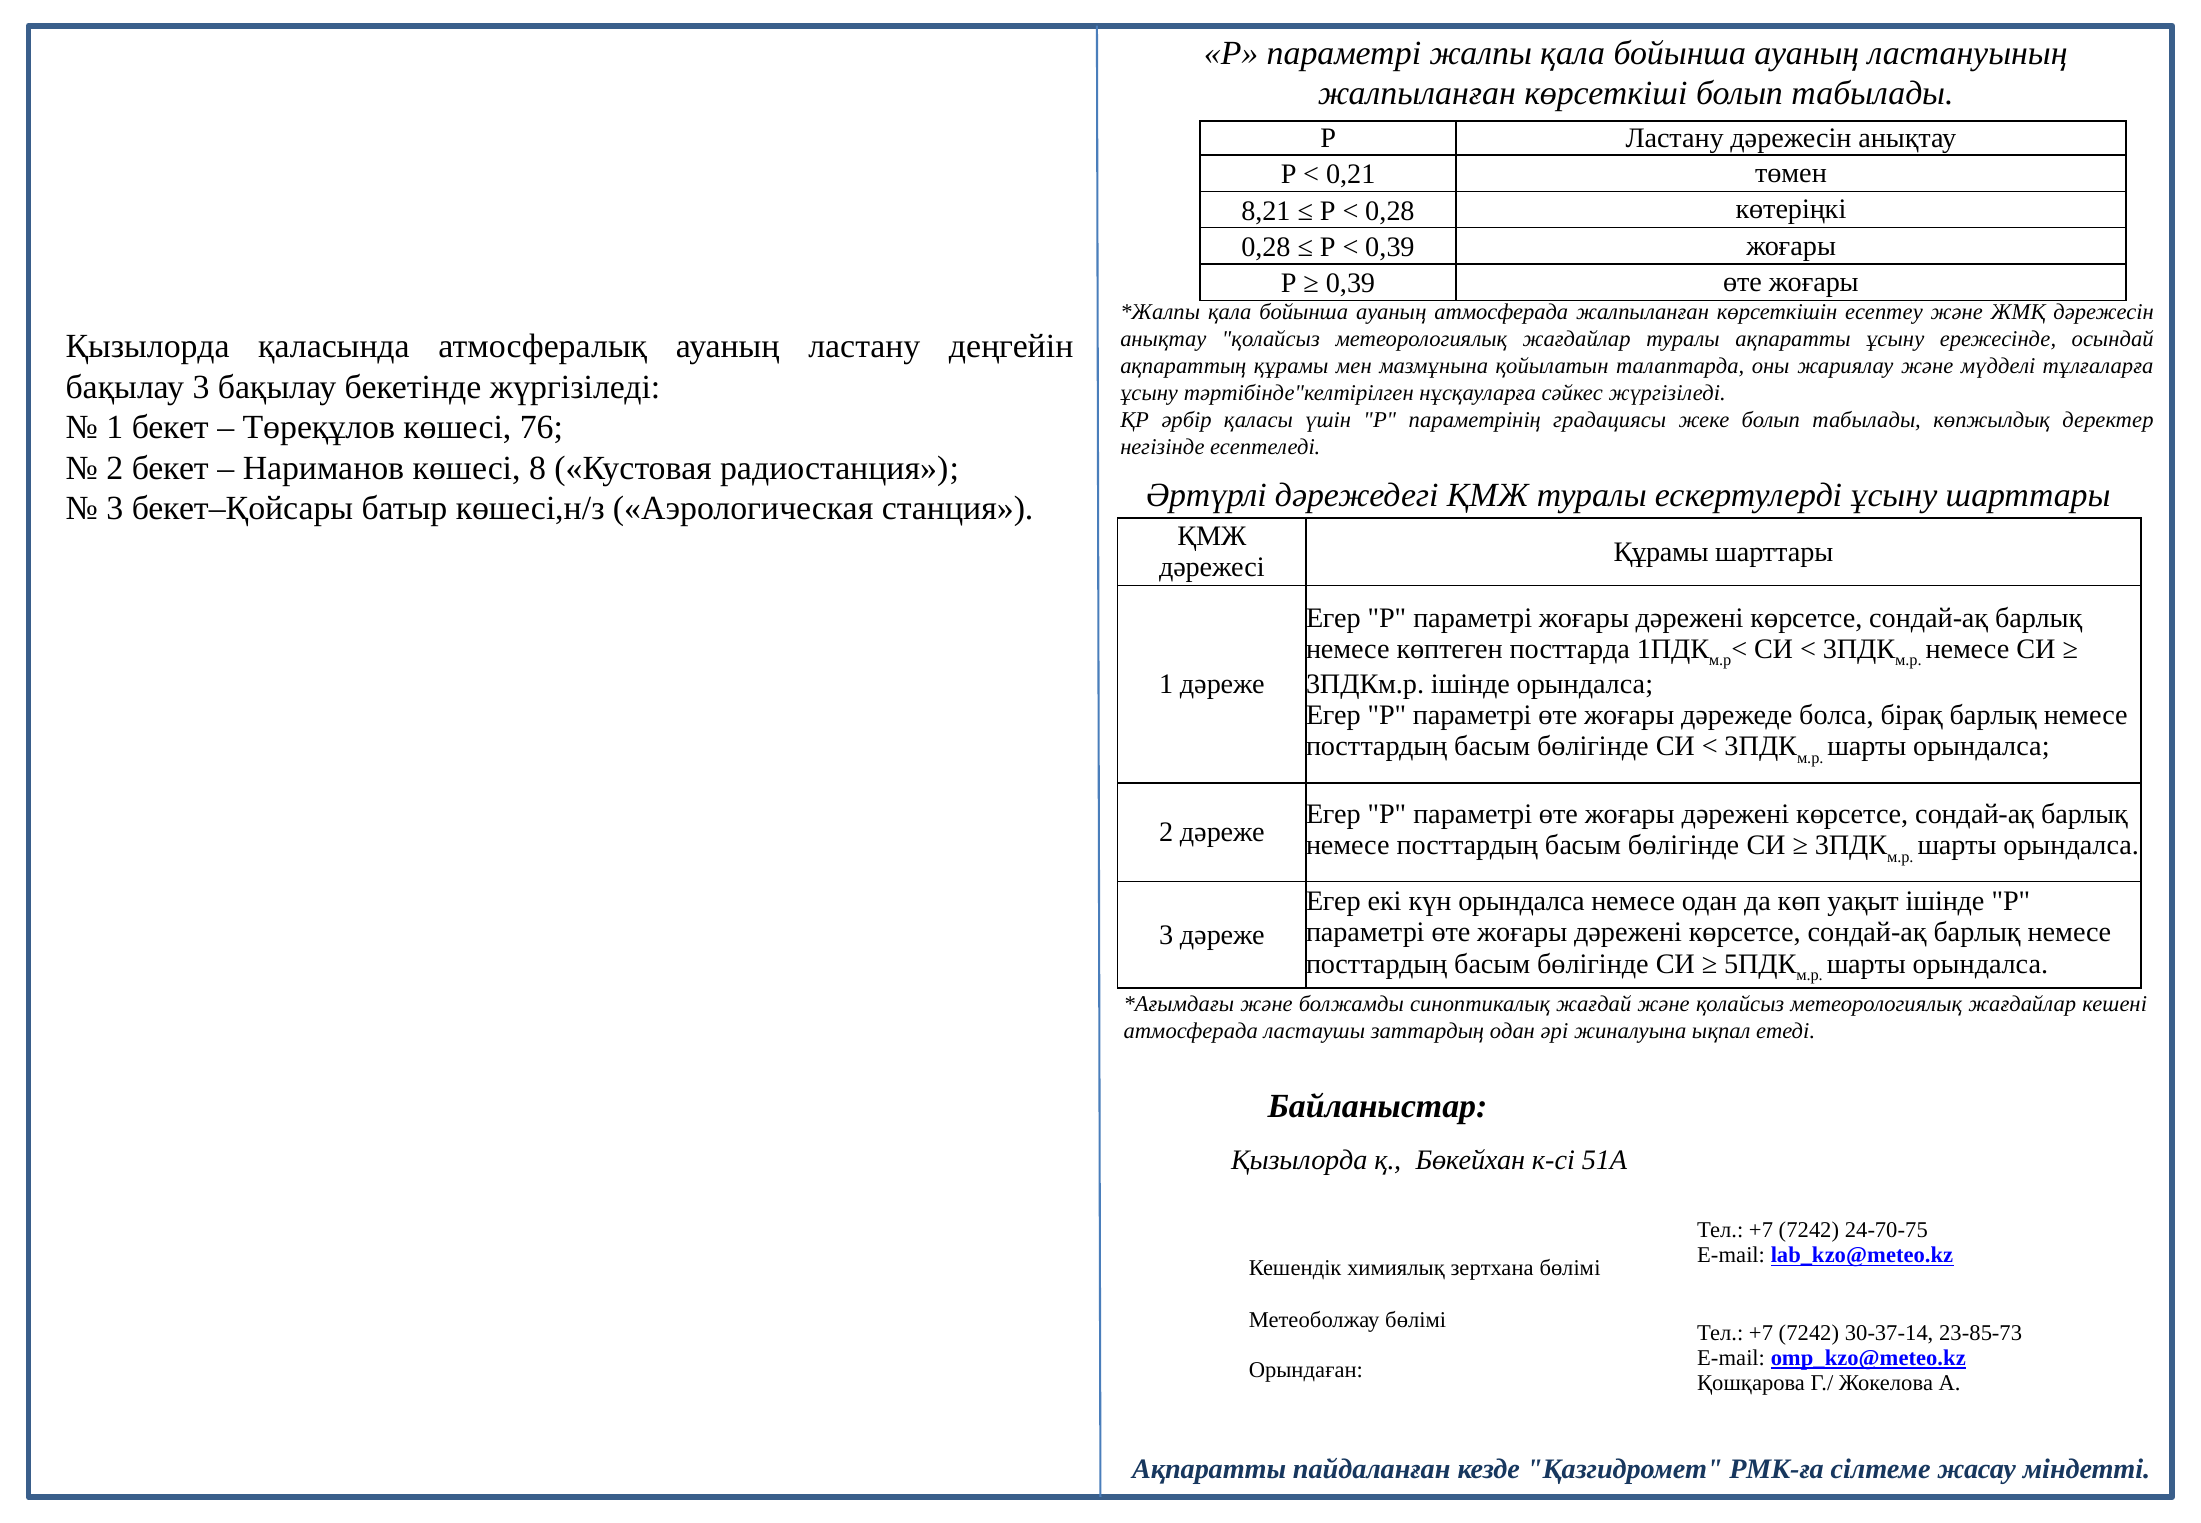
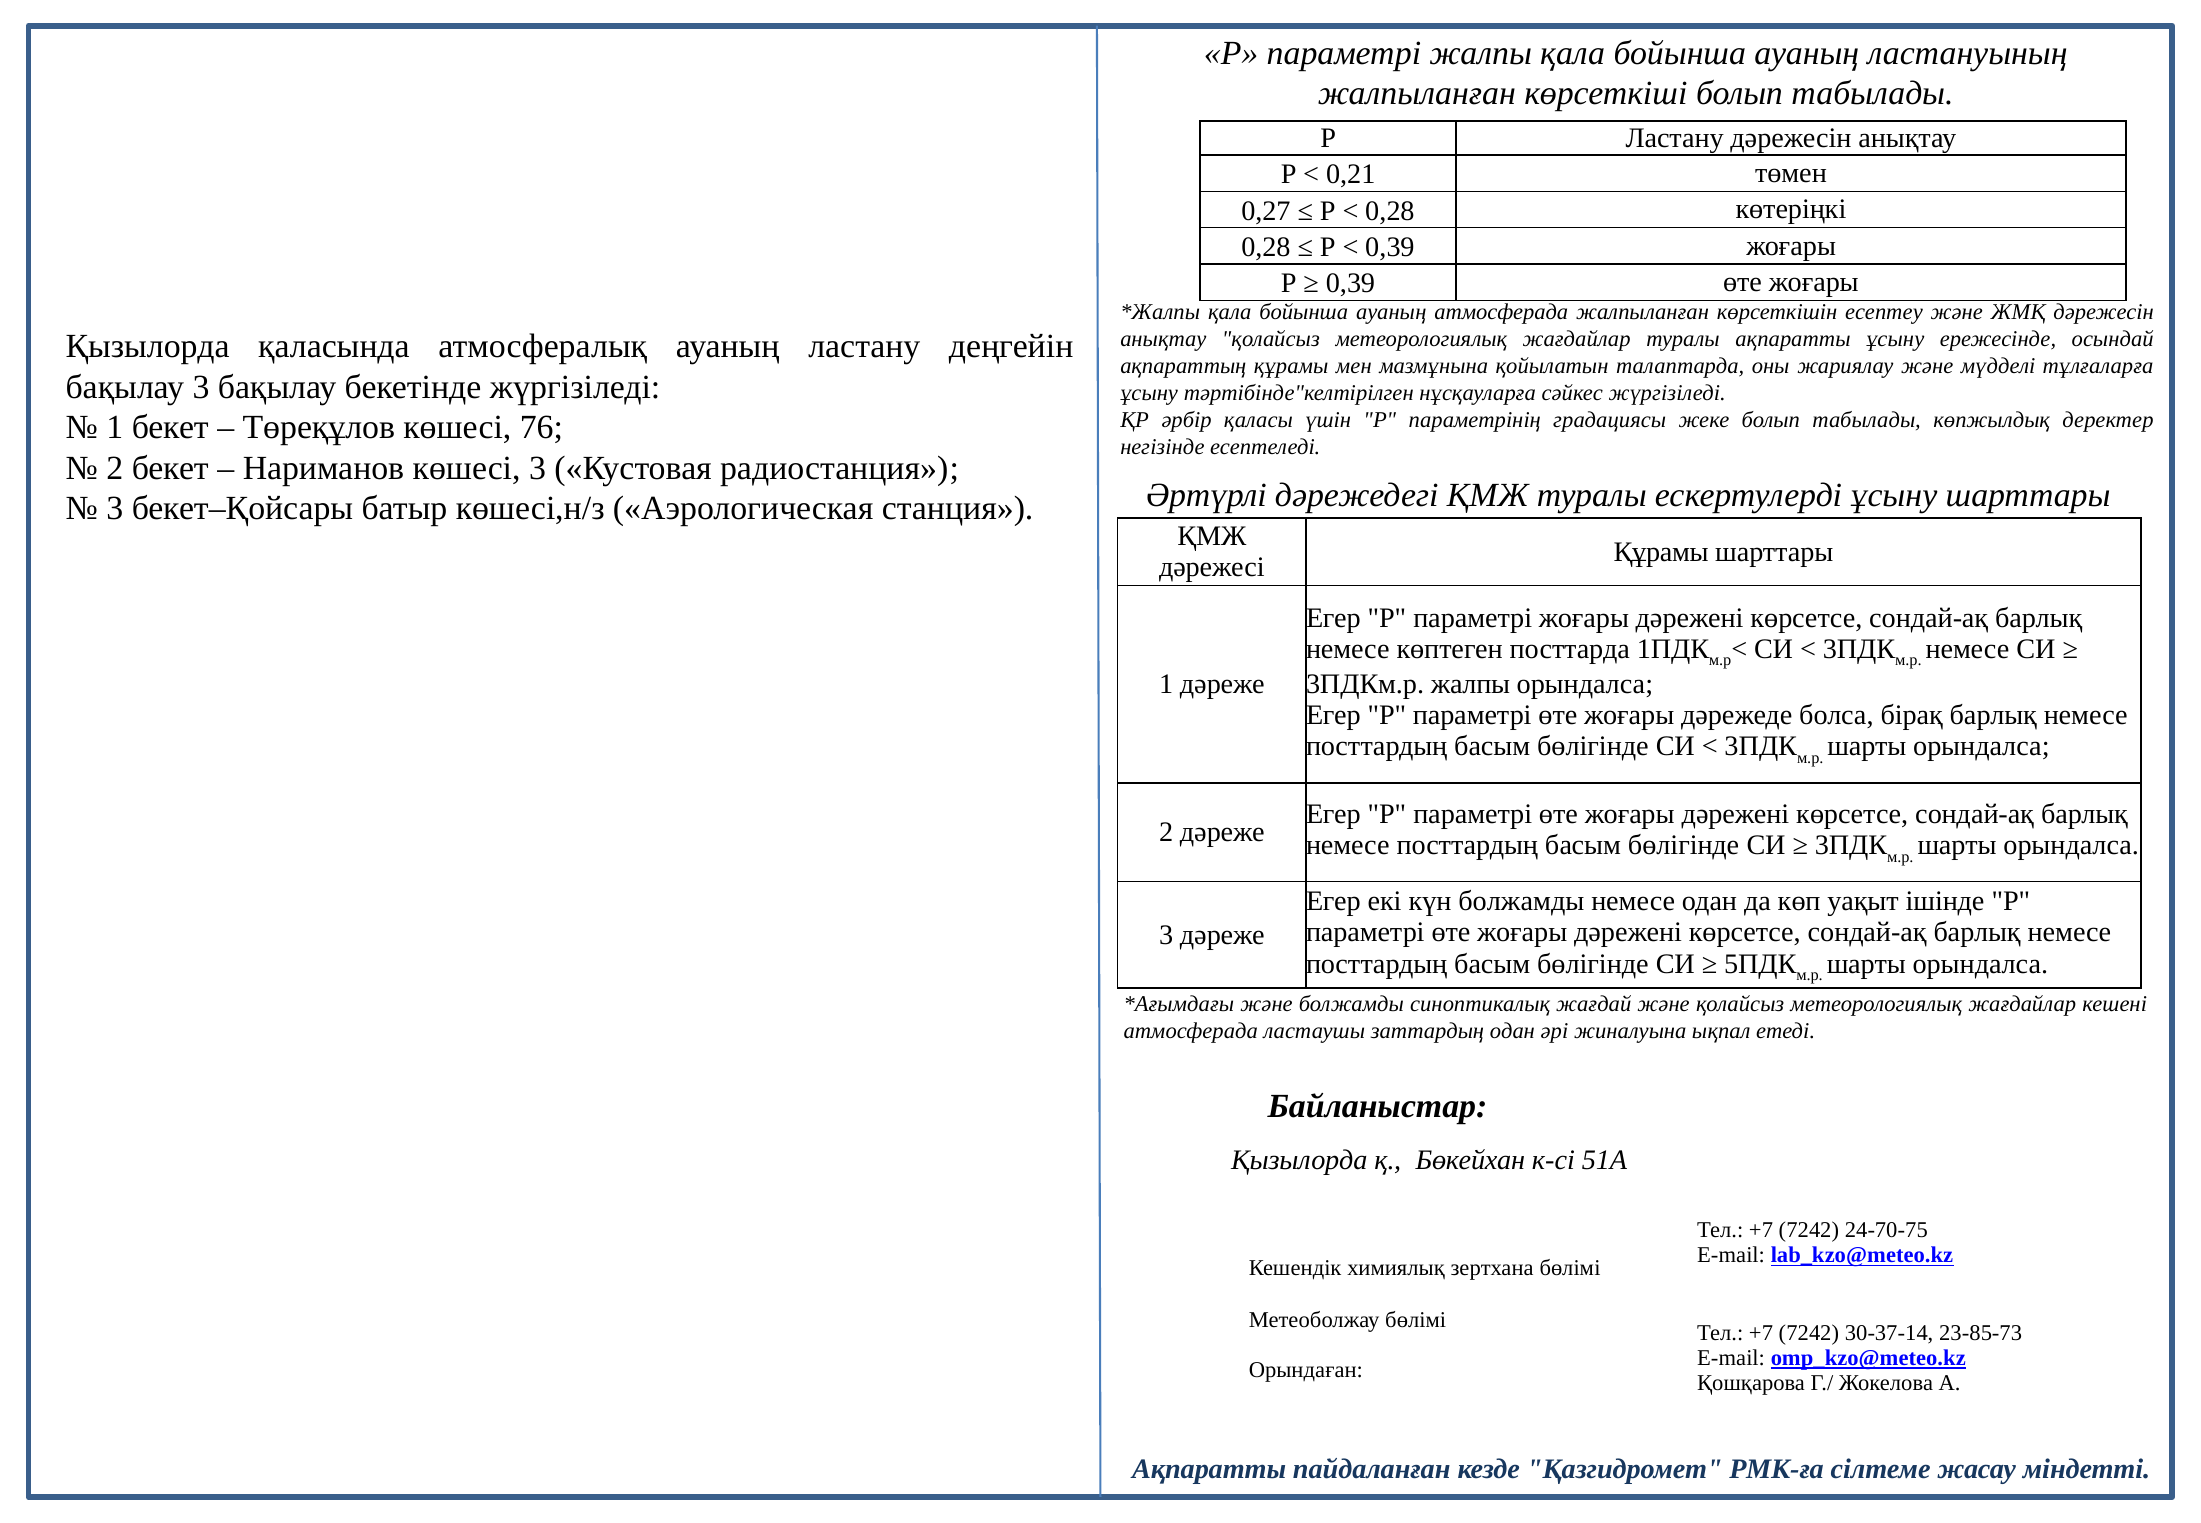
8,21: 8,21 -> 0,27 (1266, 211)
көшесі 8: 8 -> 3 (538, 468)
3ПДКм.р ішінде: ішінде -> жалпы (1471, 685)
күн орындалса: орындалса -> болжамды (1521, 902)
